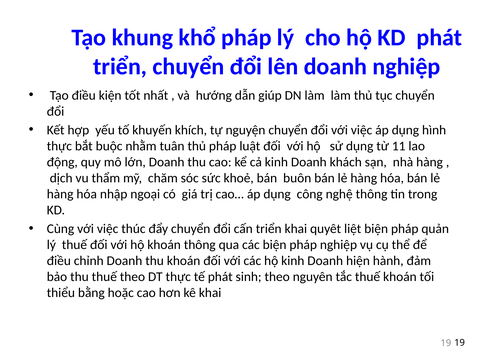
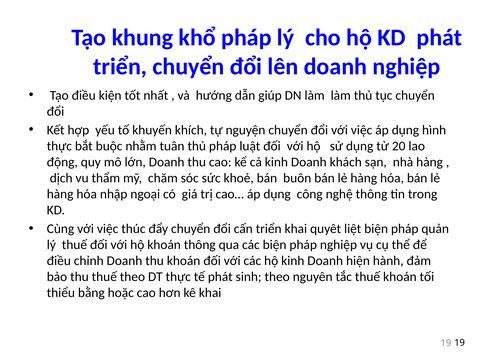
11: 11 -> 20 (399, 146)
